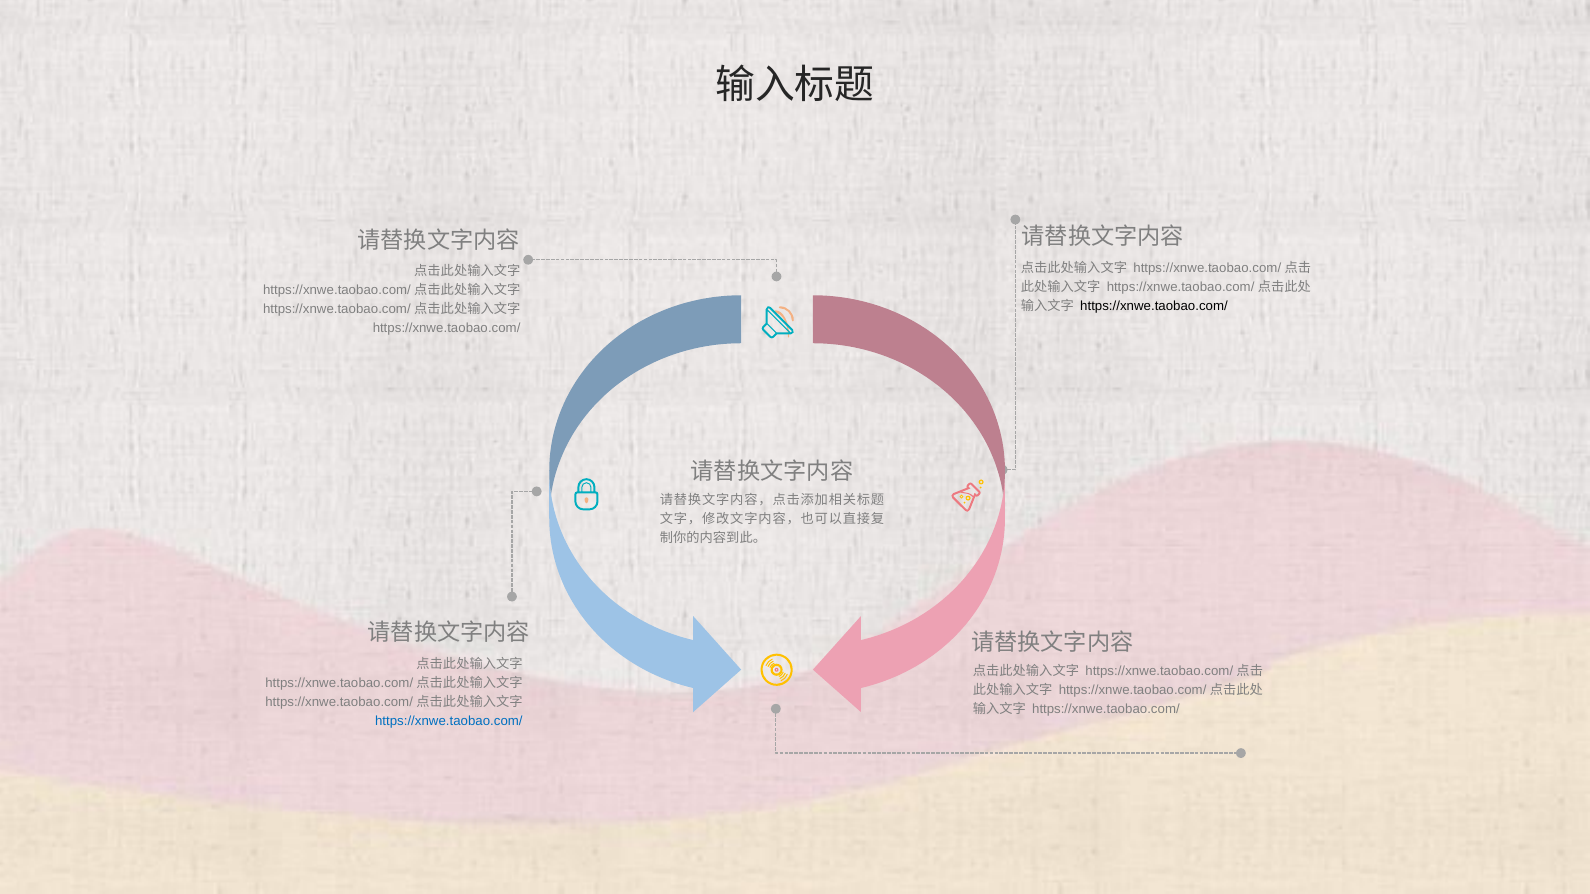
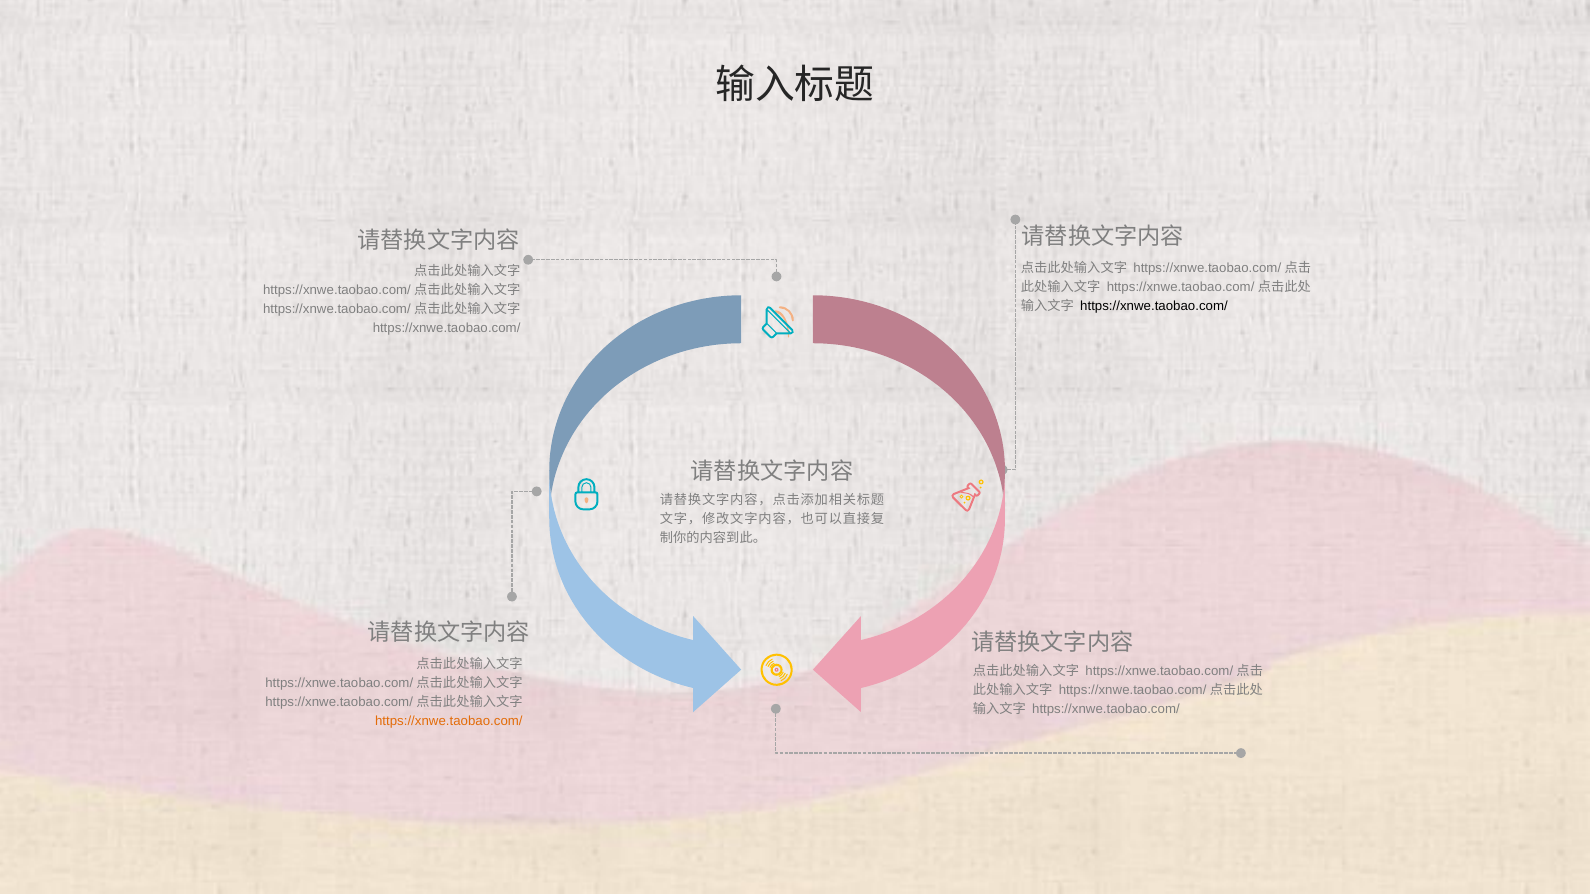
https://xnwe.taobao.com/ colour: blue -> orange (449, 721)
